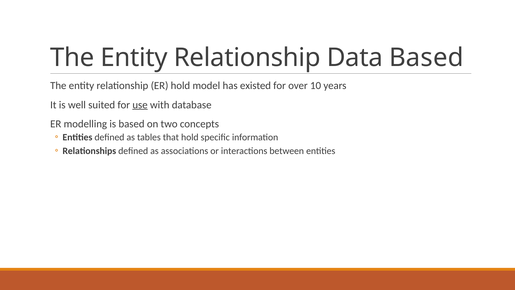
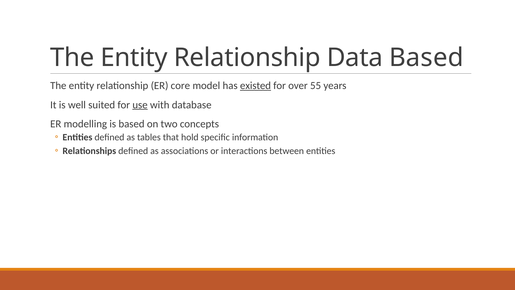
ER hold: hold -> core (180, 86)
existed underline: none -> present (256, 86)
10: 10 -> 55 (316, 86)
